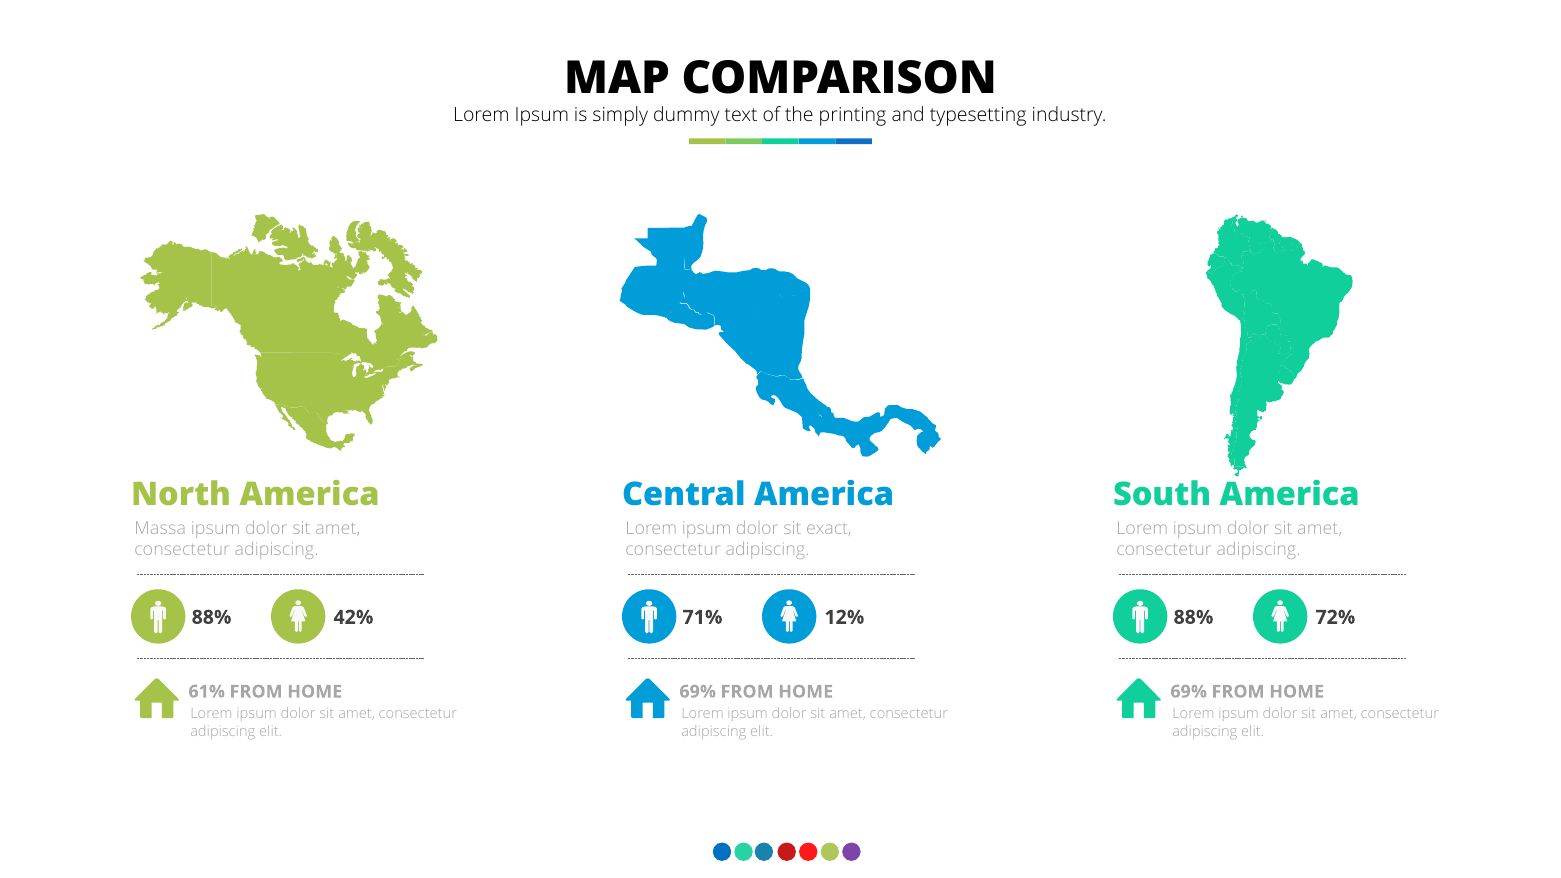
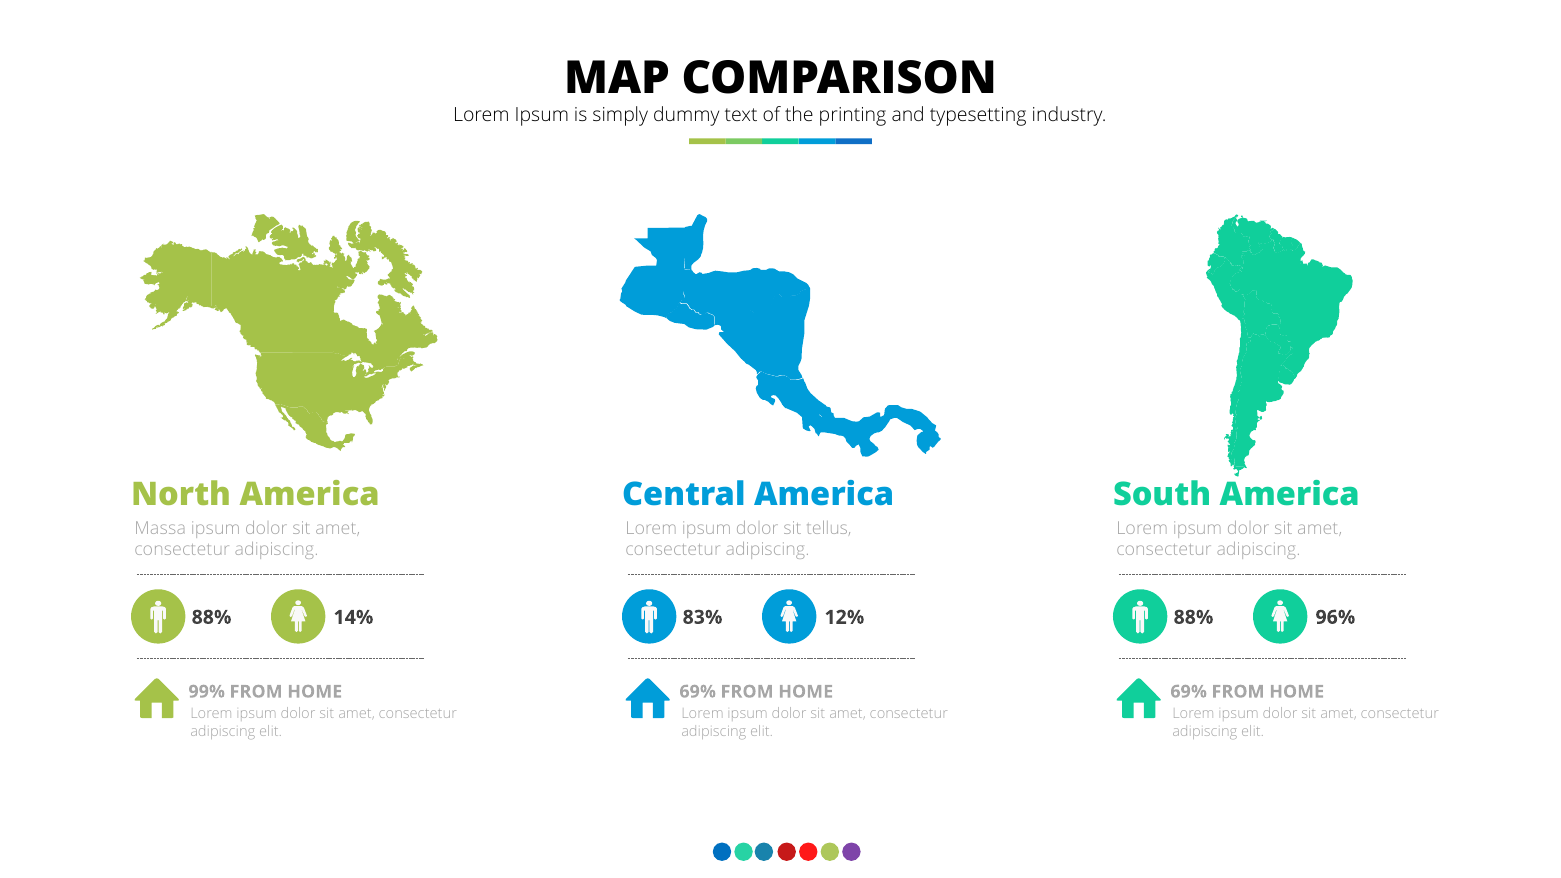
exact: exact -> tellus (829, 529)
42%: 42% -> 14% (353, 617)
71%: 71% -> 83% (703, 617)
72%: 72% -> 96% (1335, 617)
61%: 61% -> 99% (207, 692)
